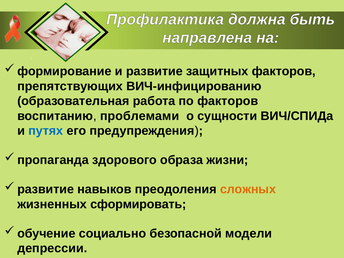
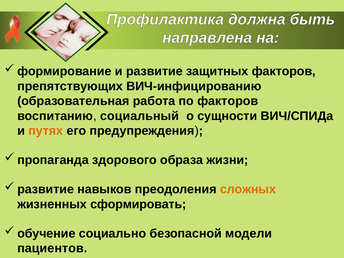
проблемами: проблемами -> социальный (140, 116)
путях colour: blue -> orange (46, 131)
депрессии: депрессии -> пациентов (52, 248)
